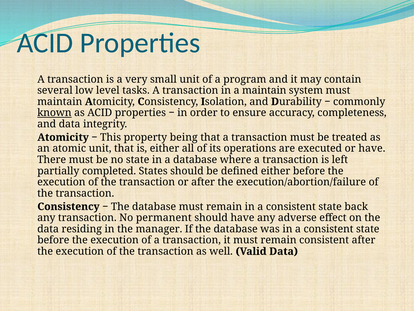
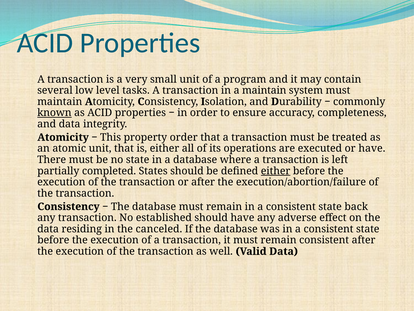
property being: being -> order (184, 137)
either underline: none -> present (276, 171)
permanent: permanent -> established (164, 217)
manager: manager -> canceled (159, 229)
